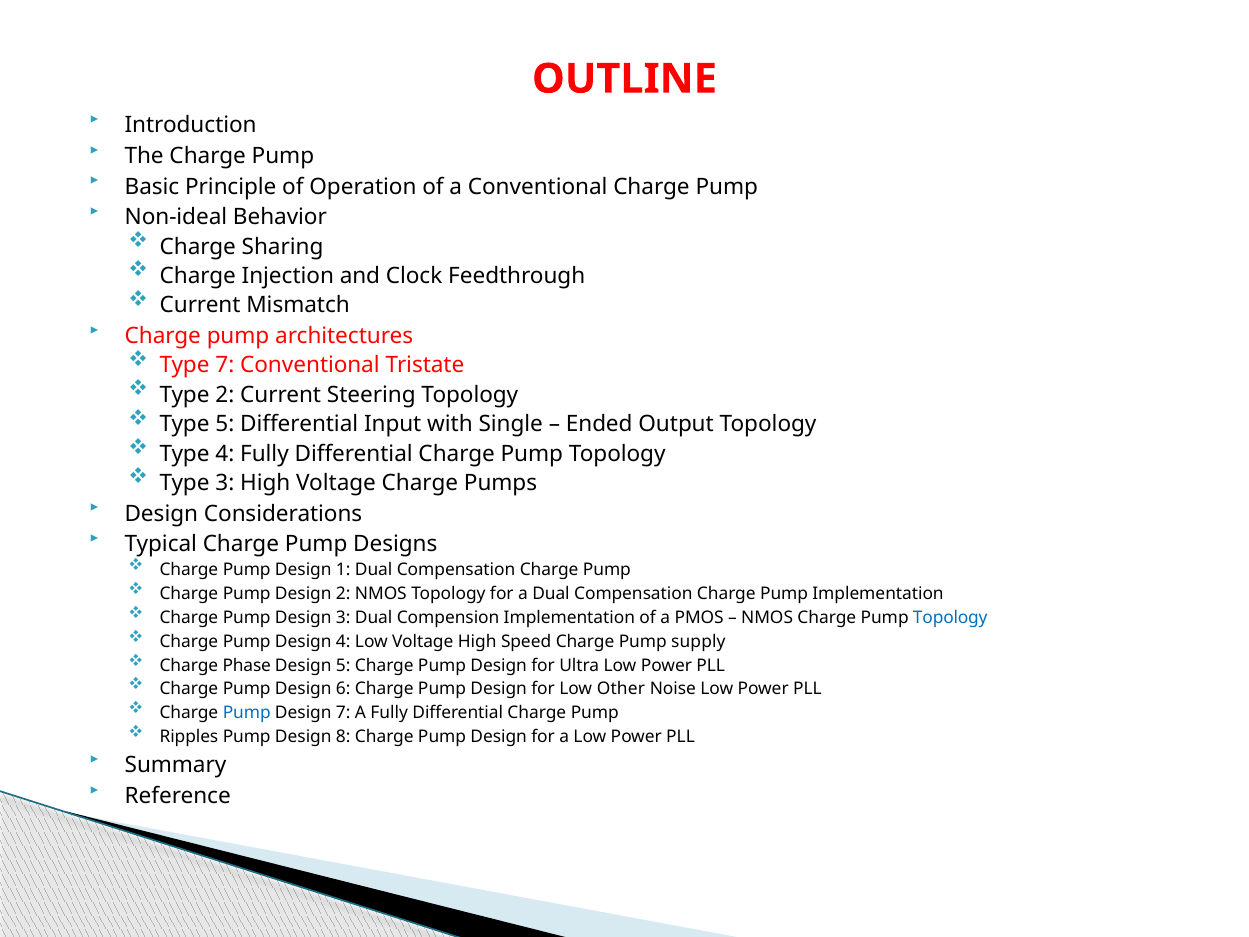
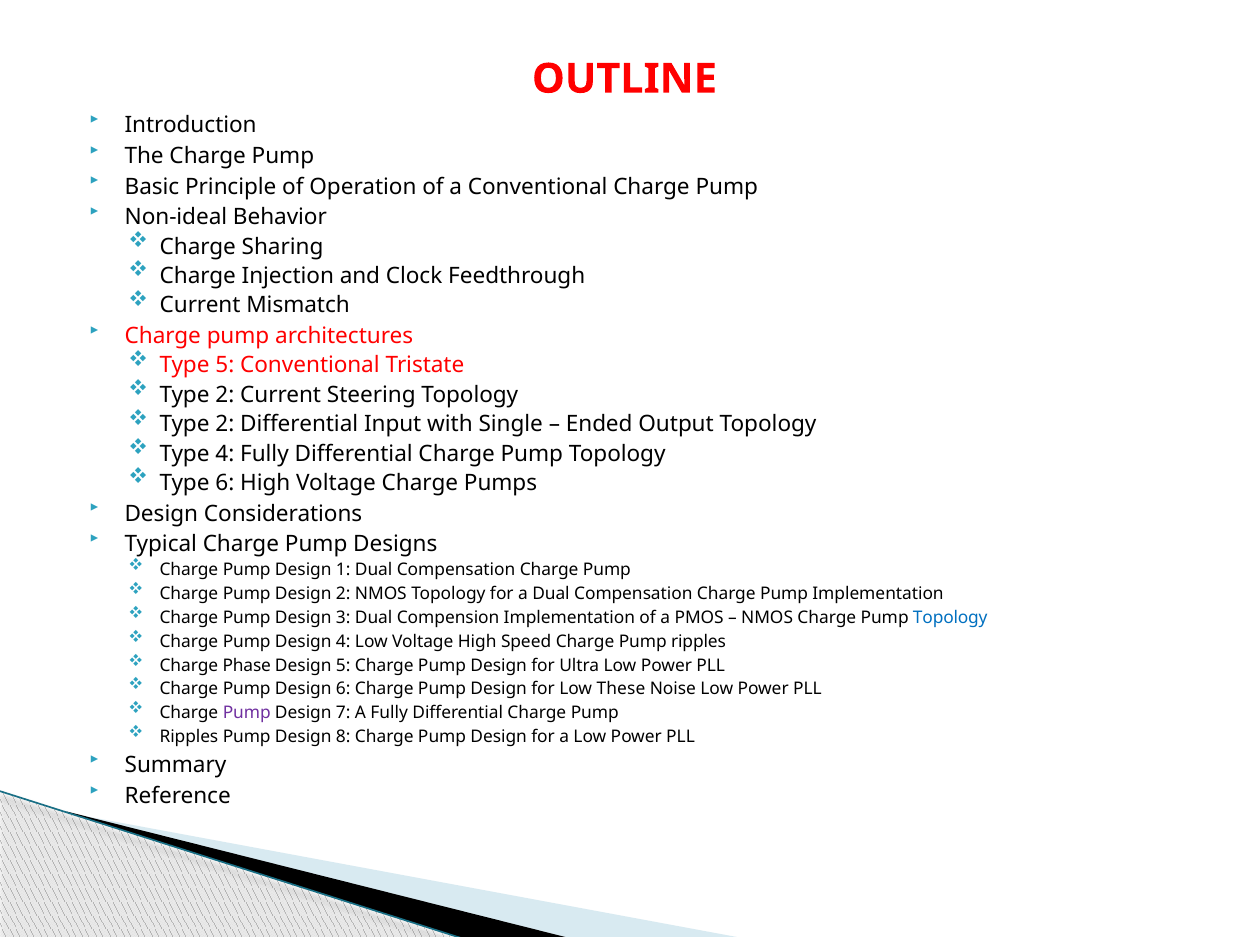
Type 7: 7 -> 5 (225, 365)
5: 5 -> 2 (225, 424)
Type 3: 3 -> 6 (225, 483)
Pump supply: supply -> ripples (698, 641)
Other: Other -> These (621, 689)
Pump colour: blue -> purple (247, 713)
